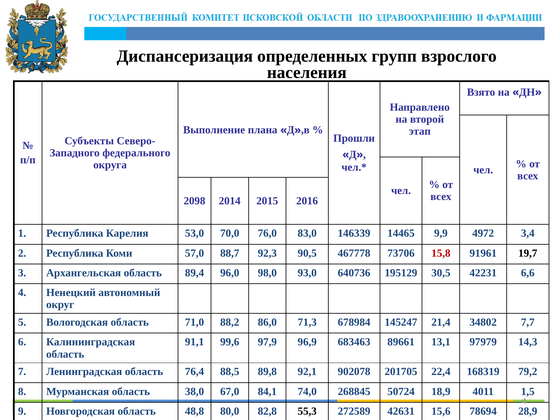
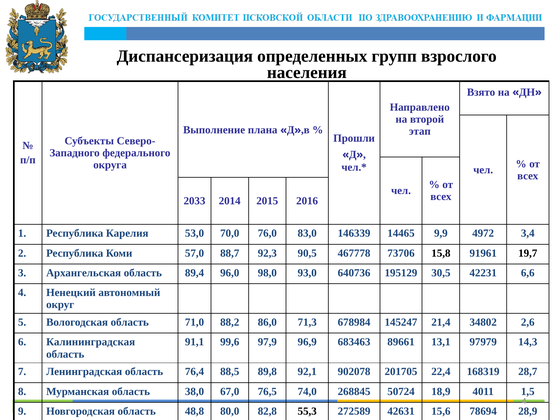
2098: 2098 -> 2033 (194, 201)
15,8 colour: red -> black (441, 253)
7,7: 7,7 -> 2,6 (528, 322)
79,2: 79,2 -> 28,7 (528, 372)
84,1: 84,1 -> 76,5 (267, 392)
